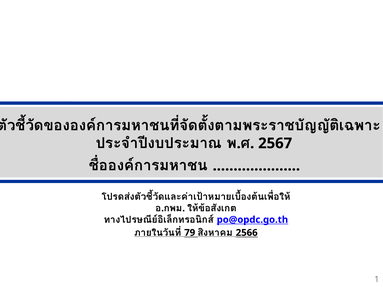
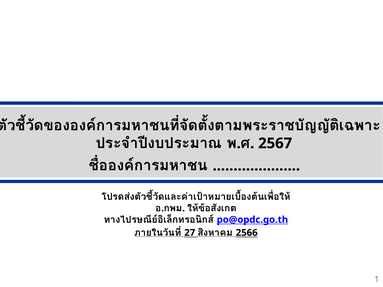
79: 79 -> 27 (190, 233)
